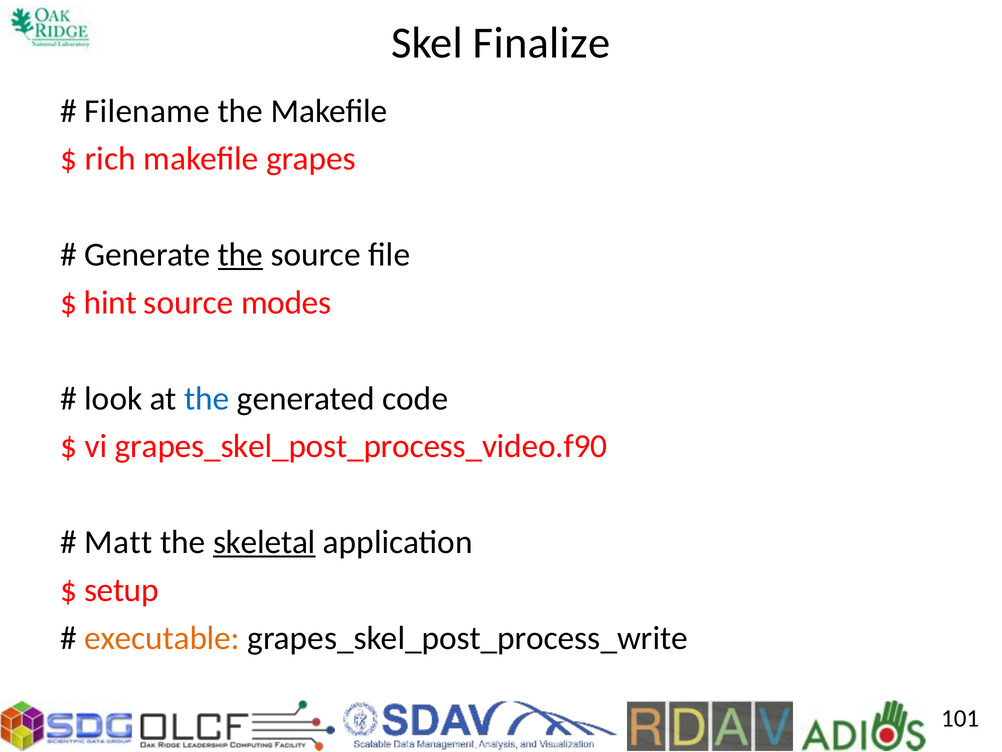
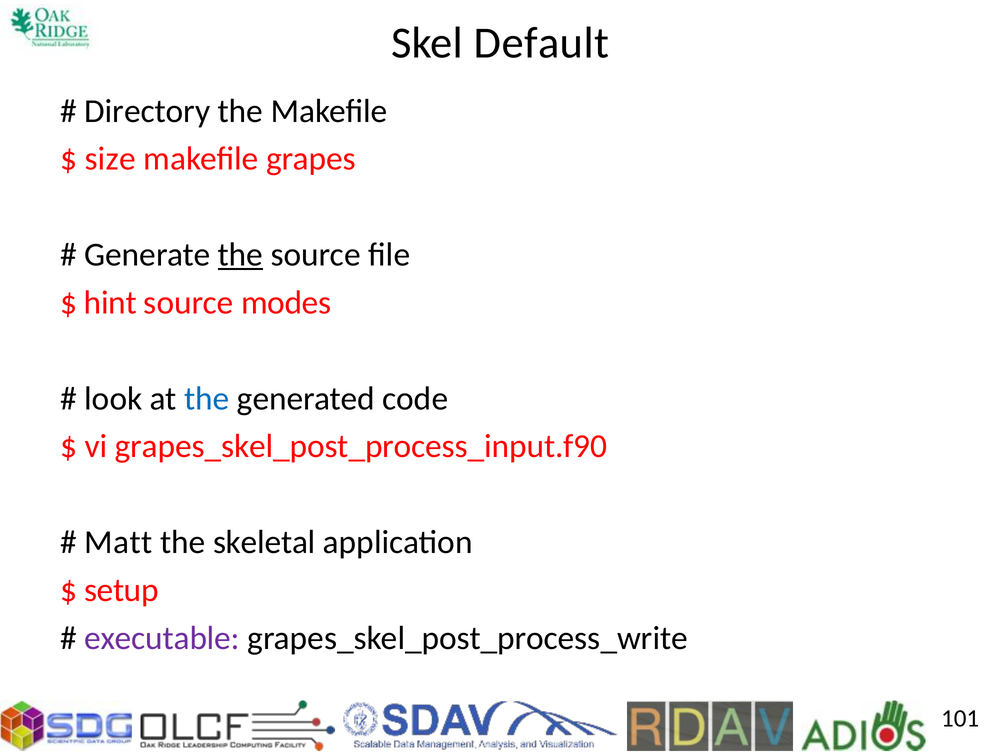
Finalize: Finalize -> Default (542, 43)
Filename: Filename -> Directory (147, 111)
rich: rich -> size (110, 159)
grapes_skel_post_process_video.f90: grapes_skel_post_process_video.f90 -> grapes_skel_post_process_input.f90 (361, 446)
skeletal underline: present -> none (264, 542)
executable colour: orange -> purple (162, 638)
